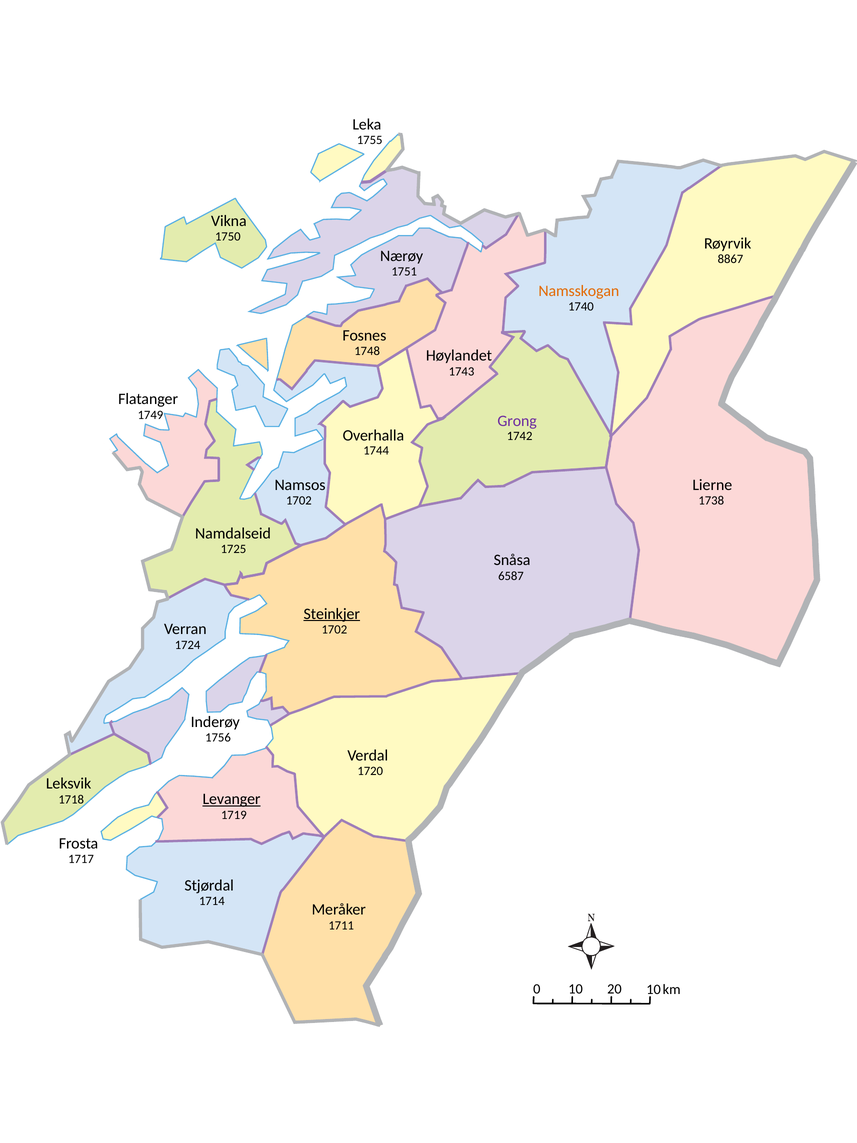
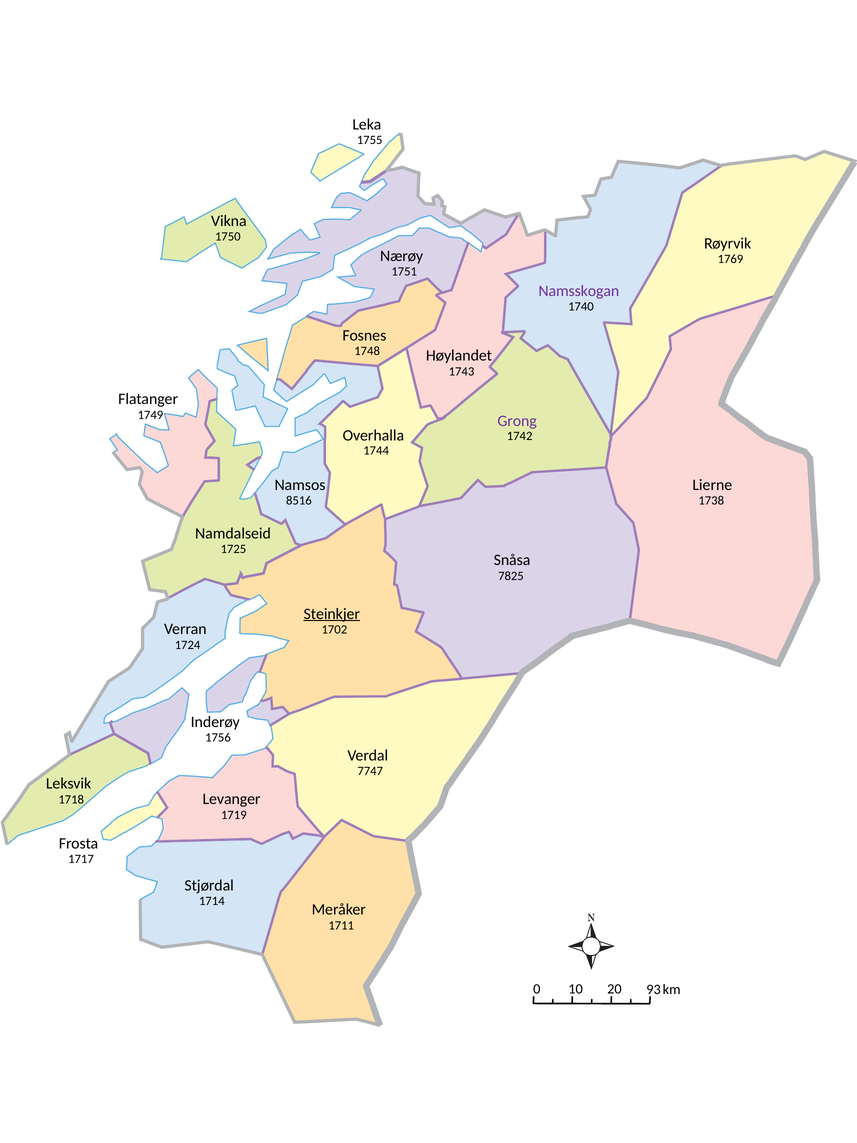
8867: 8867 -> 1769 (730, 259)
Namsskogan colour: orange -> purple (579, 291)
1702: 1702 -> 8516 (299, 501)
6587: 6587 -> 7825 (511, 576)
1720: 1720 -> 7747 (370, 771)
Levanger underline: present -> none (232, 799)
20 10: 10 -> 93 (654, 989)
